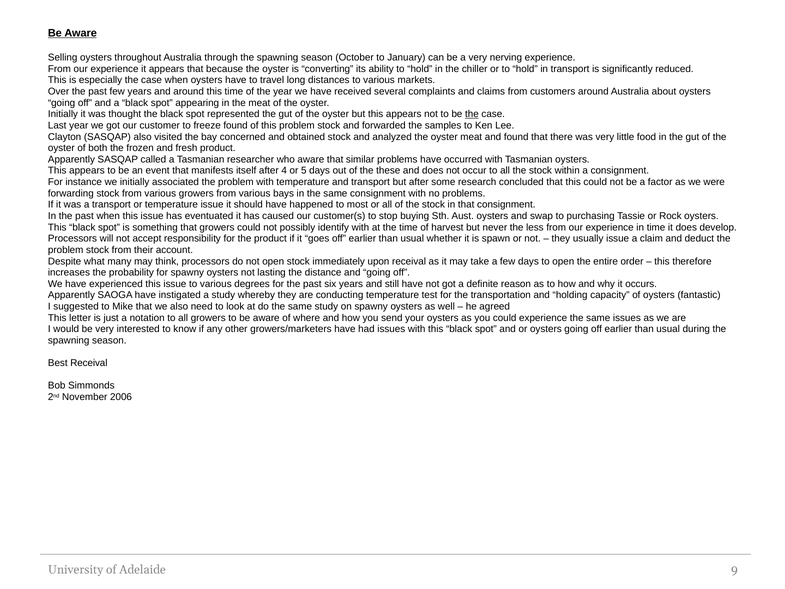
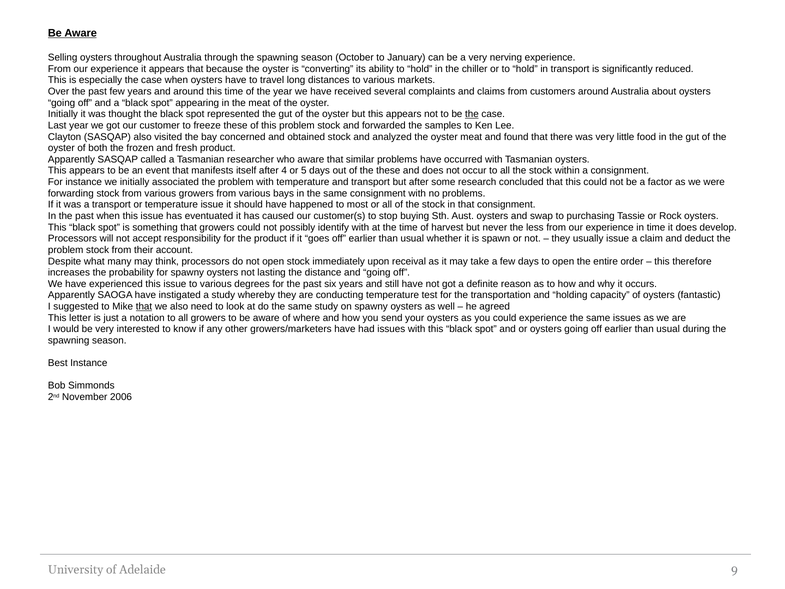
freeze found: found -> these (236, 125)
that underline: none -> present (144, 306)
Best Receival: Receival -> Instance (89, 363)
